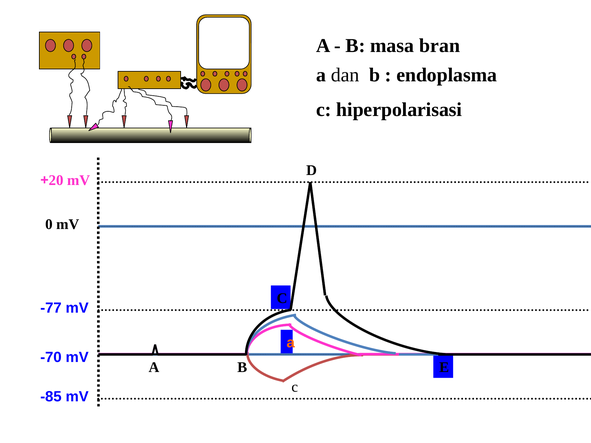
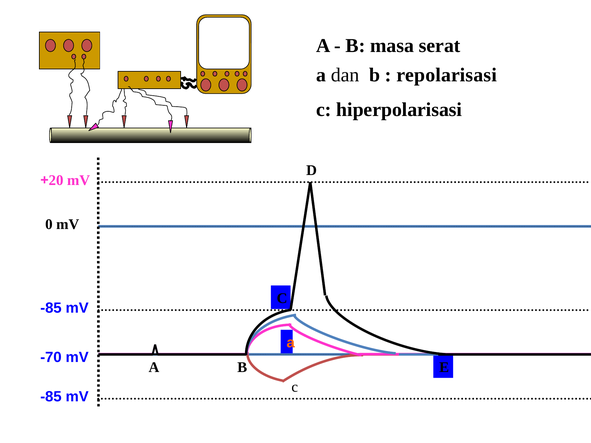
bran: bran -> serat (440, 46)
endoplasma: endoplasma -> repolarisasi (447, 75)
-77: -77 -> -85 (51, 308)
